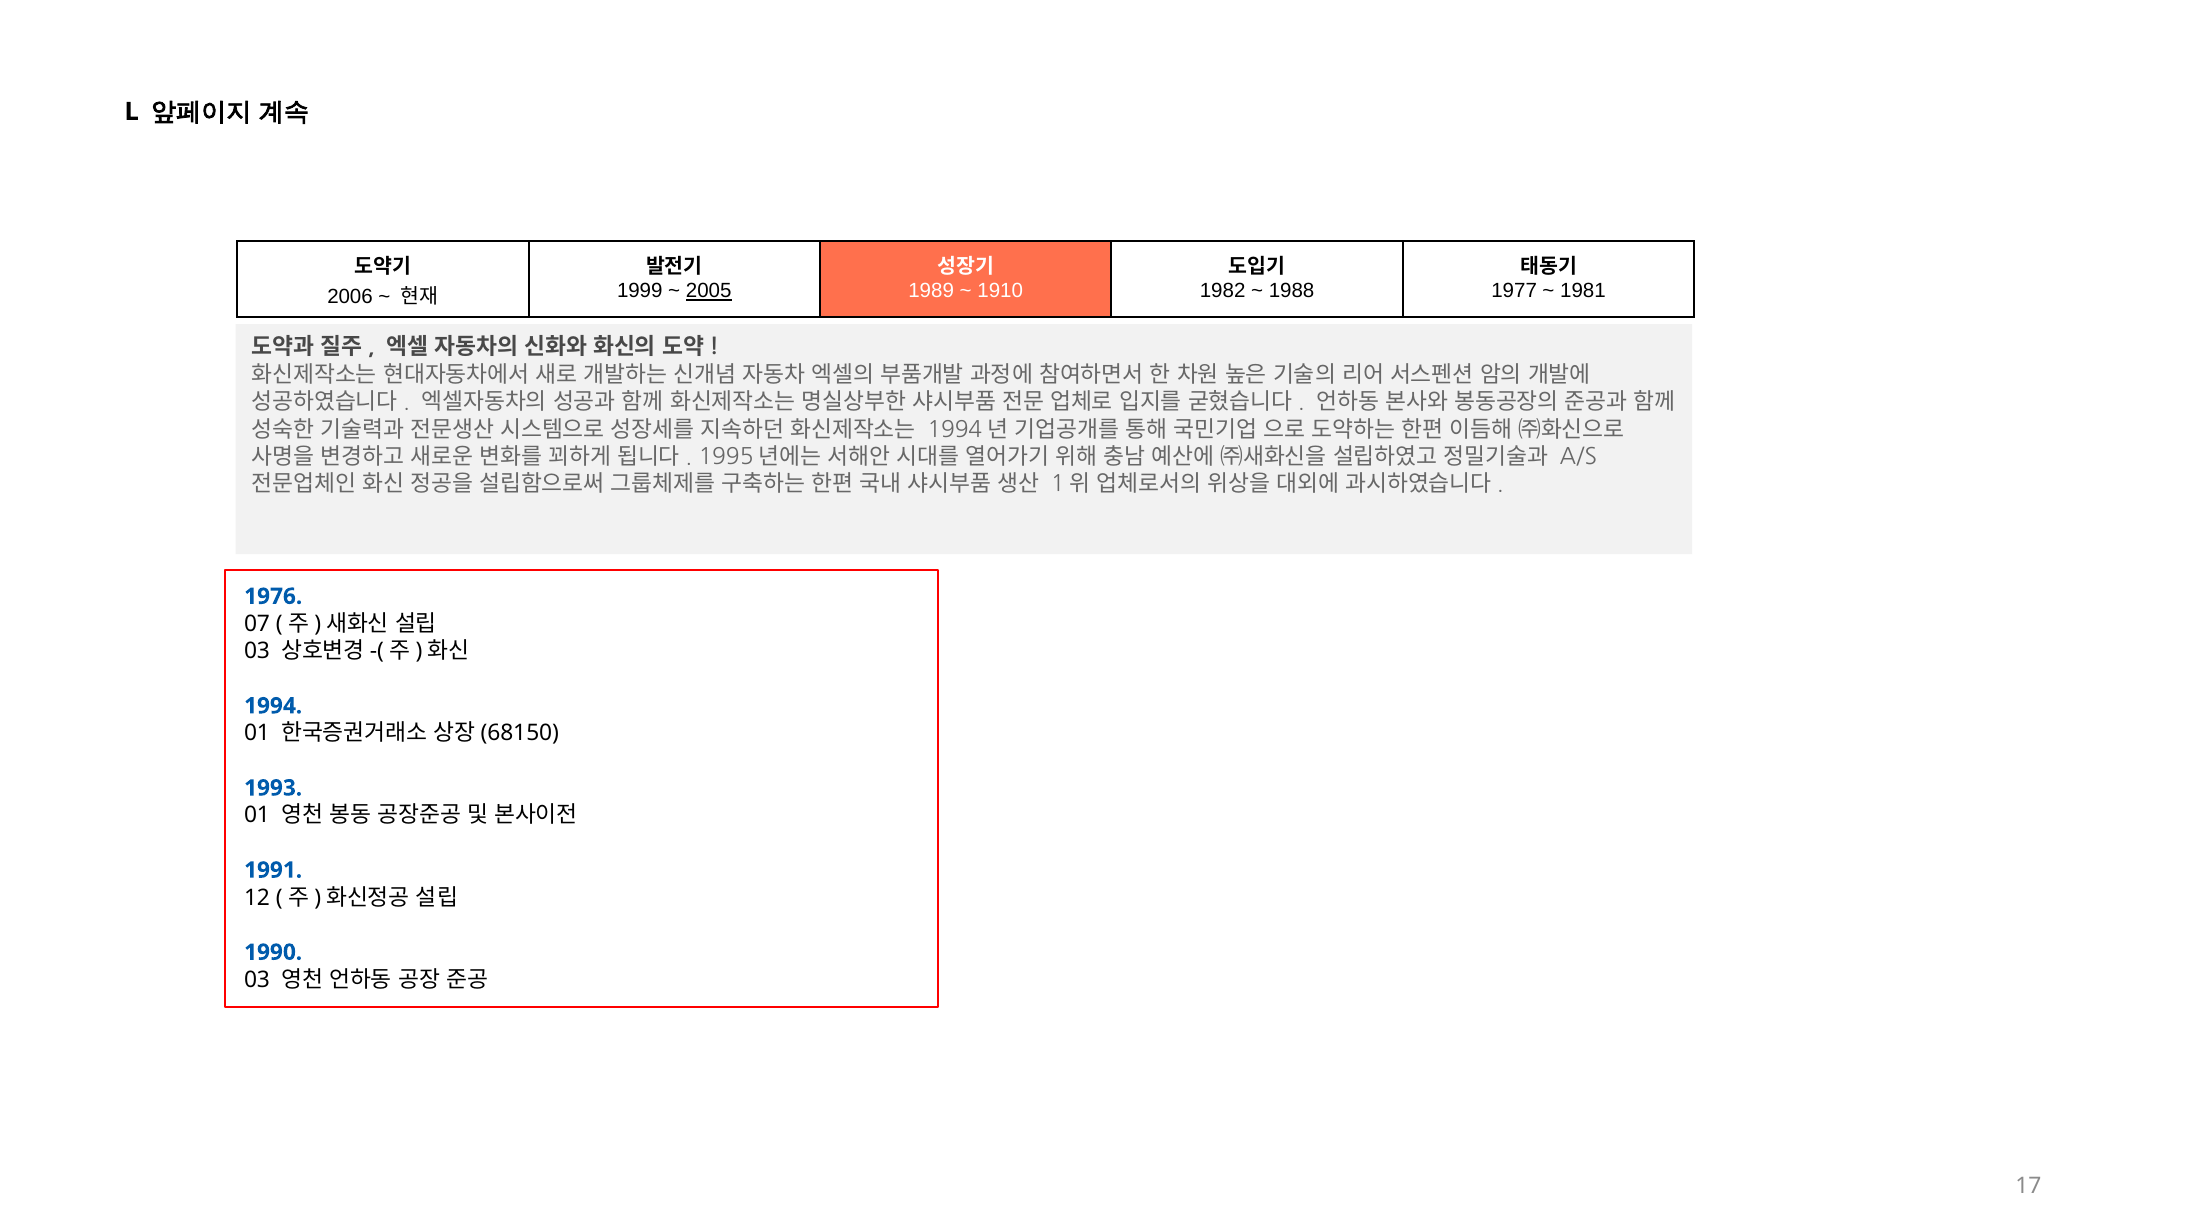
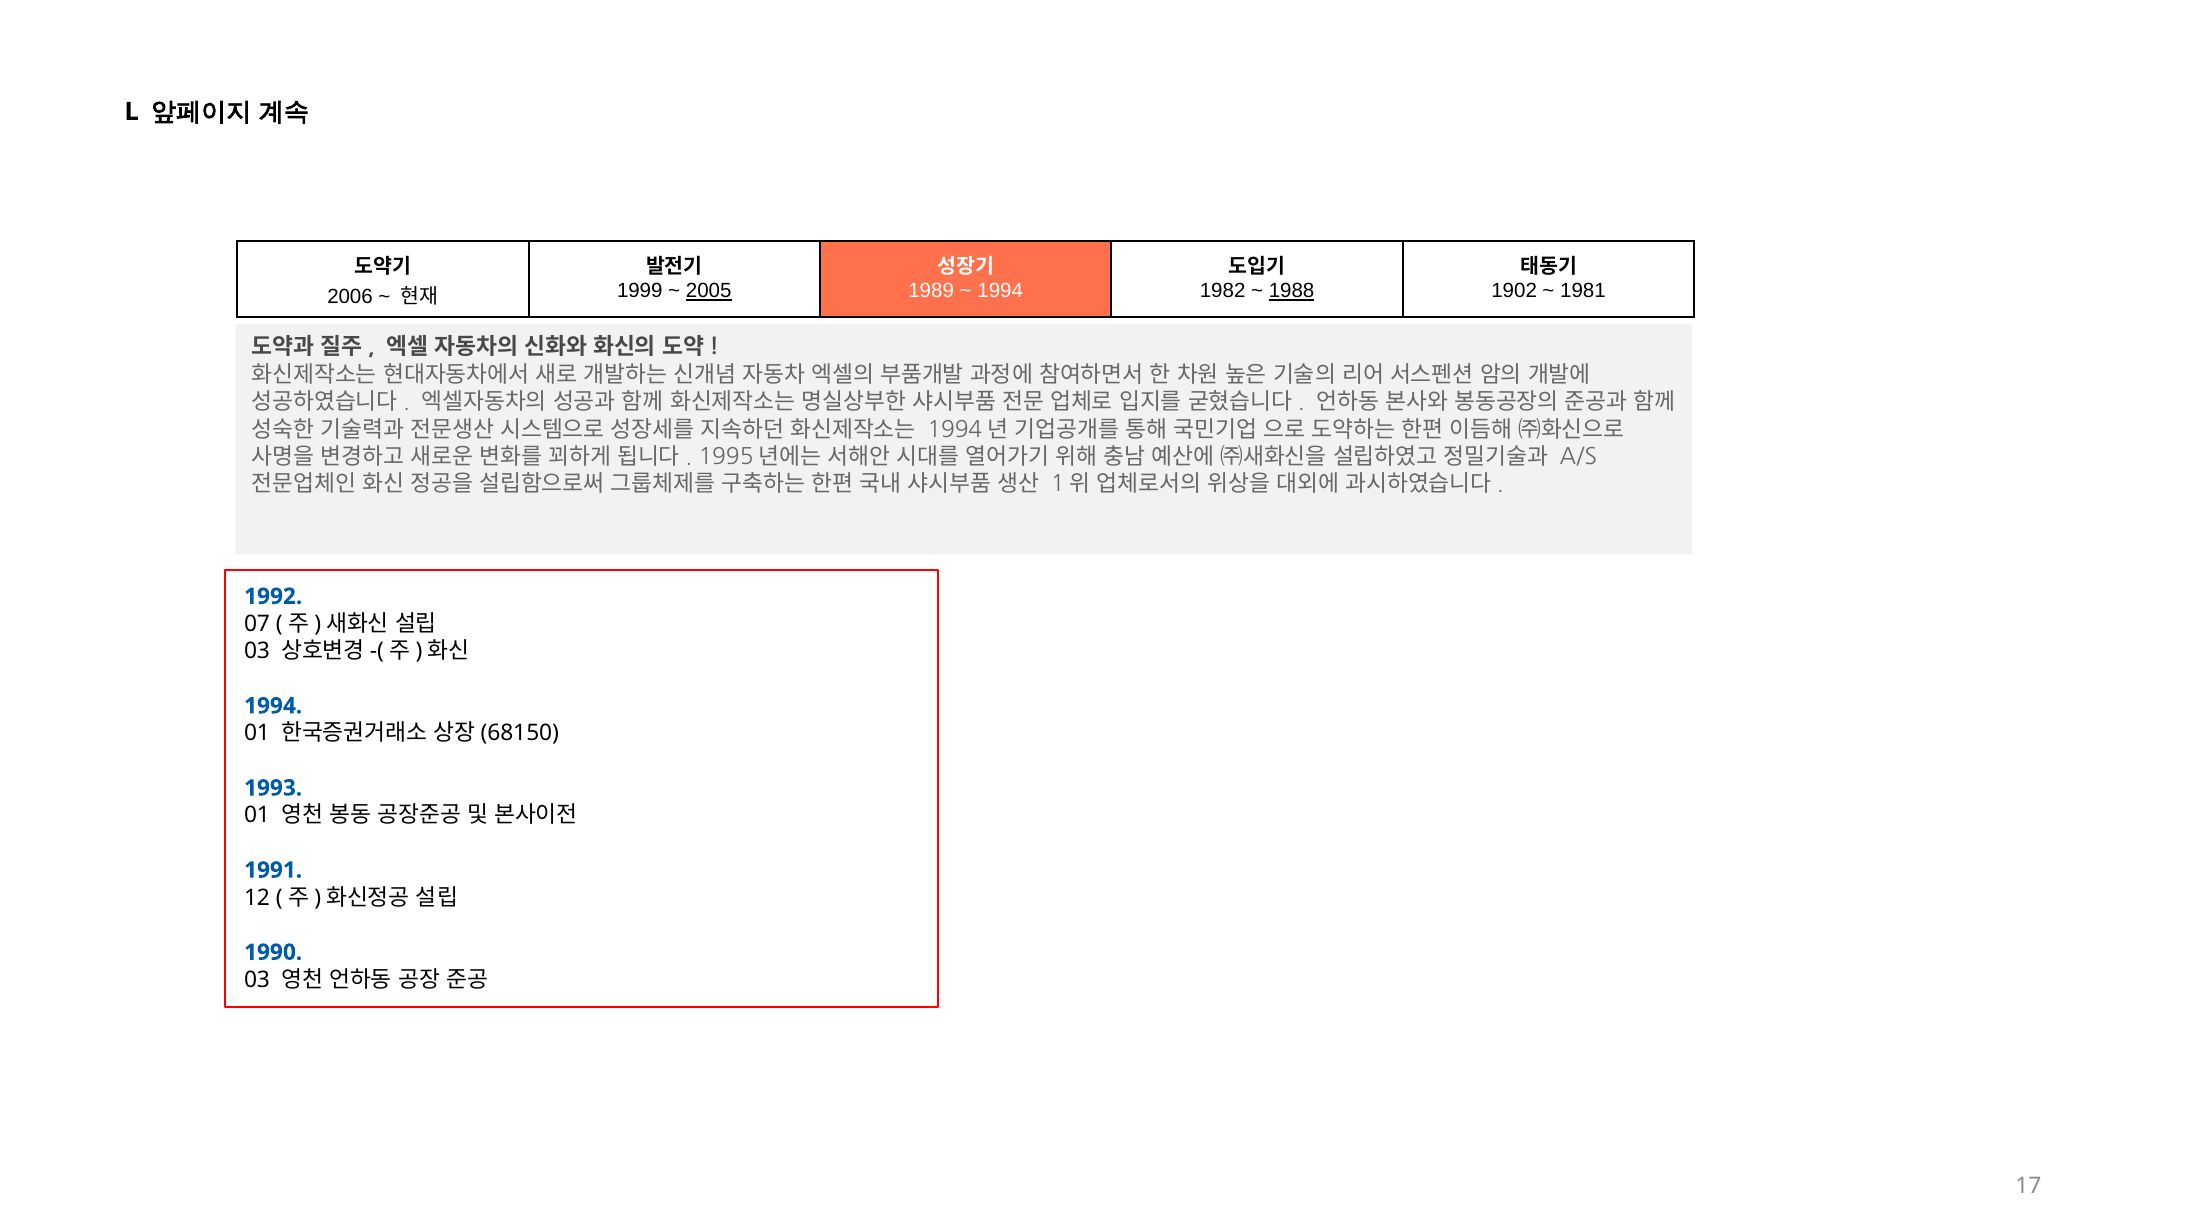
1910: 1910 -> 1994 (1000, 291)
1988 underline: none -> present (1292, 291)
1977: 1977 -> 1902 (1514, 291)
1976: 1976 -> 1992 (273, 596)
